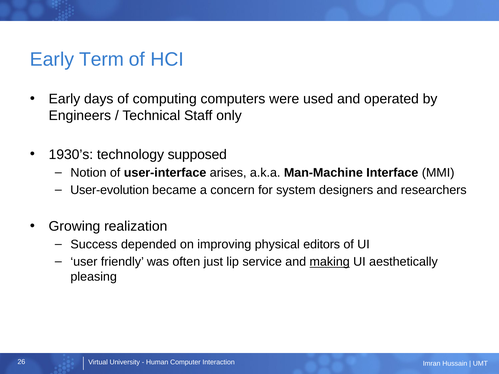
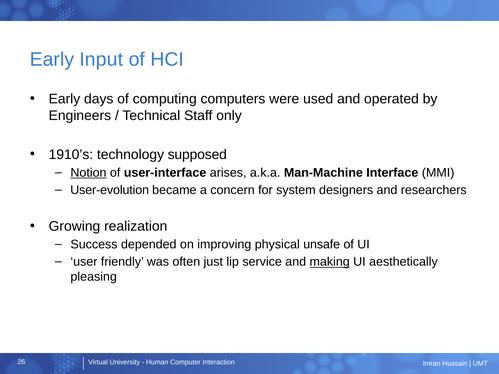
Term: Term -> Input (101, 60)
1930’s: 1930’s -> 1910’s (71, 155)
Notion underline: none -> present (89, 173)
editors: editors -> unsafe (322, 245)
